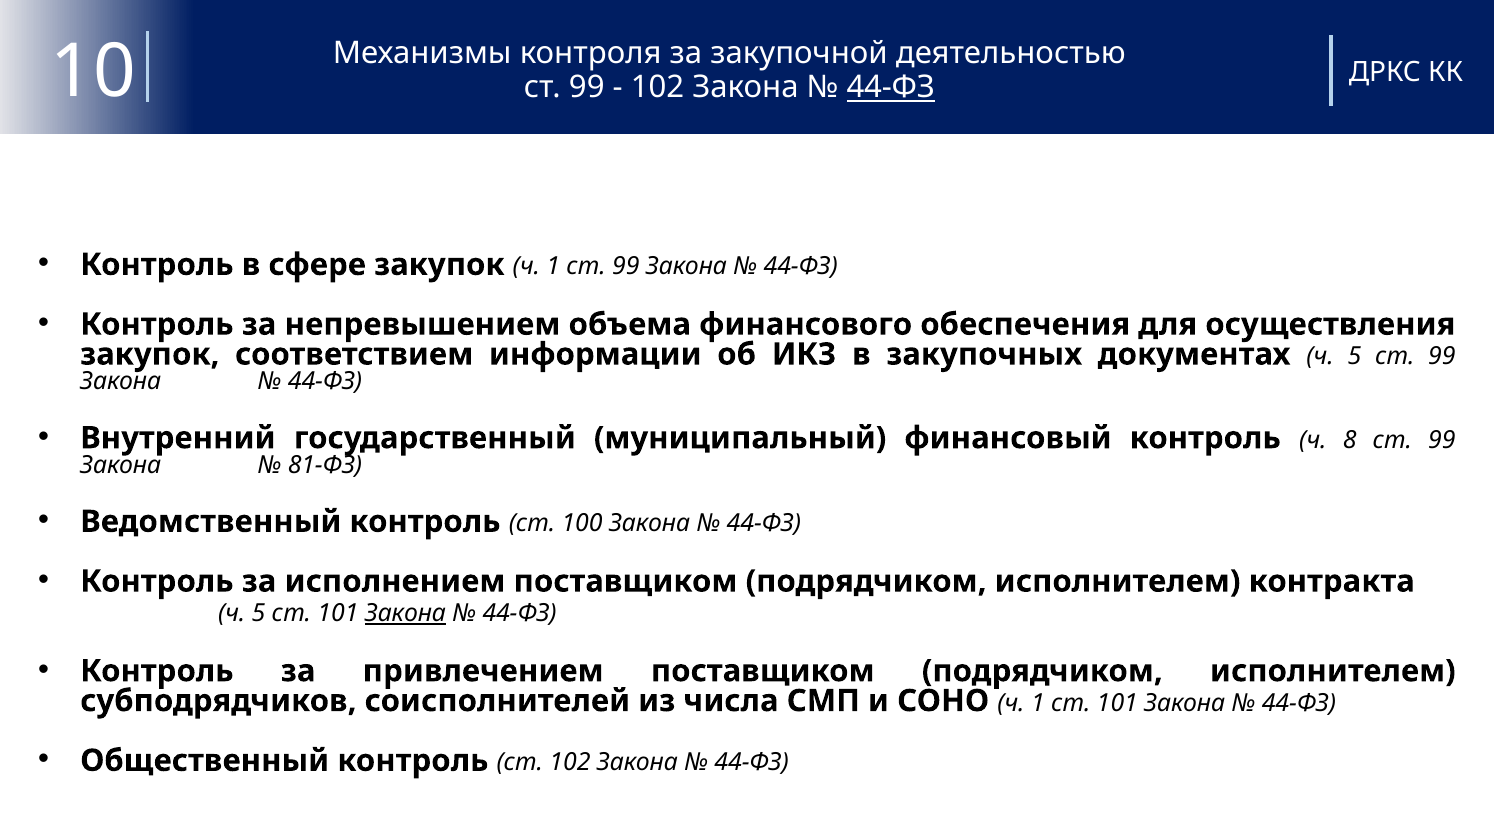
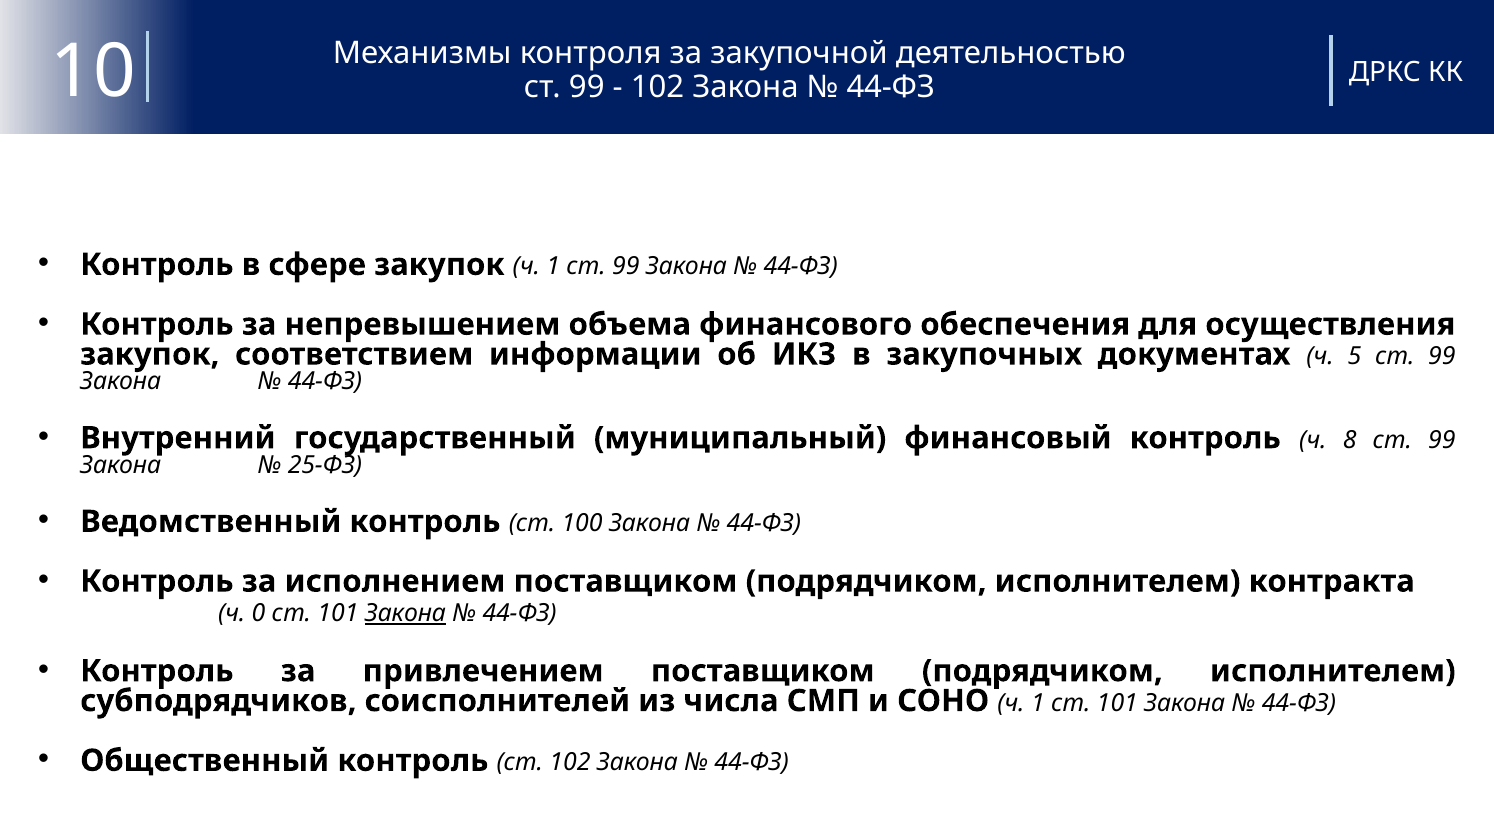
44-ФЗ underline: present -> none (891, 87)
81-ФЗ: 81-ФЗ -> 25-ФЗ (325, 465)
5: 5 -> 0 (259, 614)
